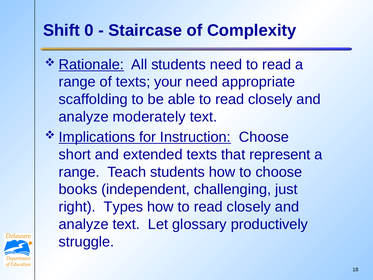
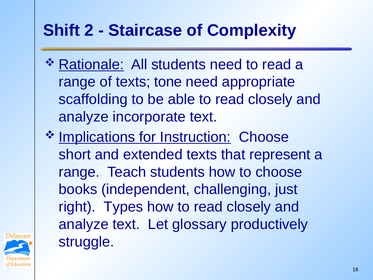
0: 0 -> 2 (89, 30)
your: your -> tone (168, 82)
moderately: moderately -> incorporate (149, 117)
